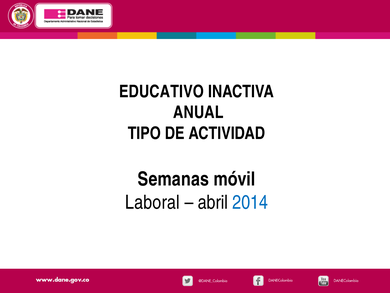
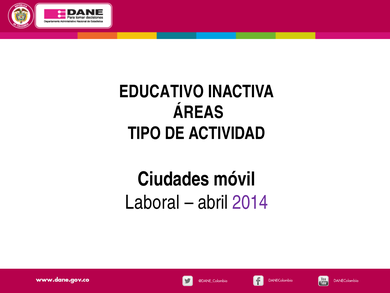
ANUAL: ANUAL -> ÁREAS (198, 112)
Semanas: Semanas -> Ciudades (173, 179)
2014 colour: blue -> purple (250, 202)
